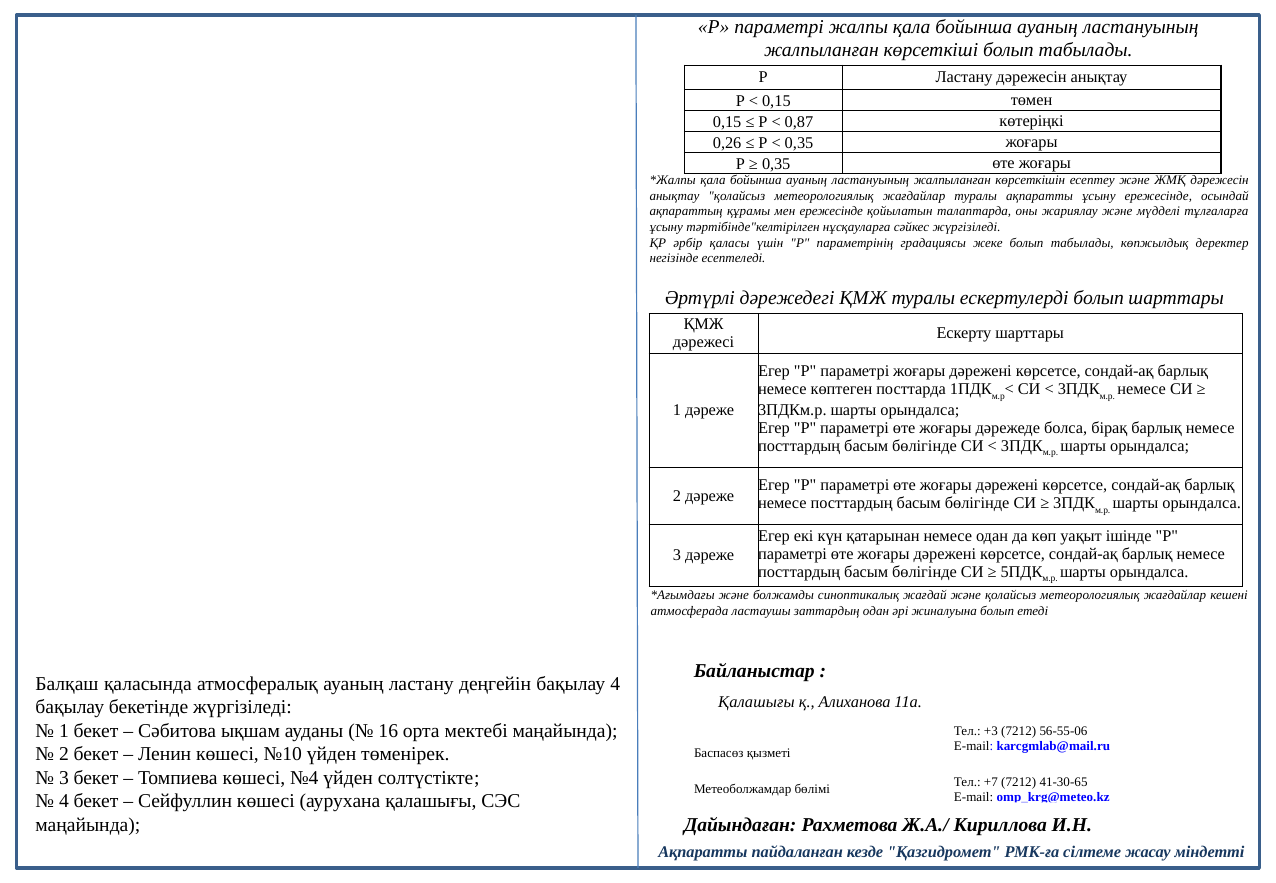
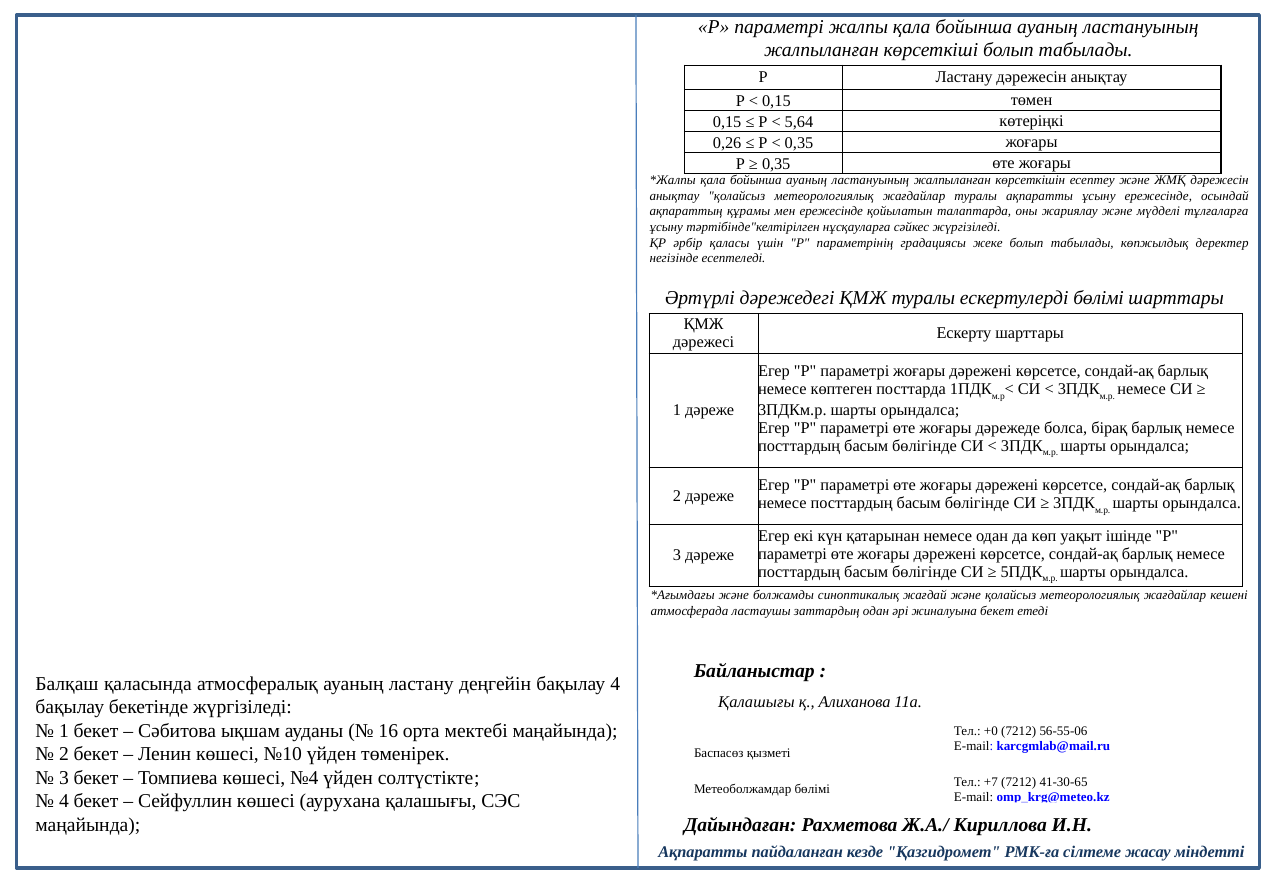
0,87: 0,87 -> 5,64 (799, 122)
ескертулерді болып: болып -> бөлімі (1099, 298)
жиналуына болып: болып -> бекет (997, 611)
+3: +3 -> +0 (991, 732)
